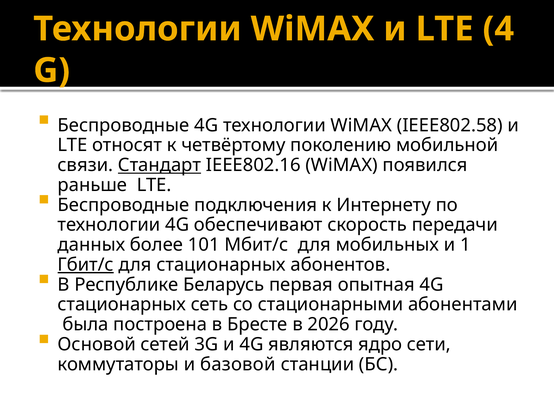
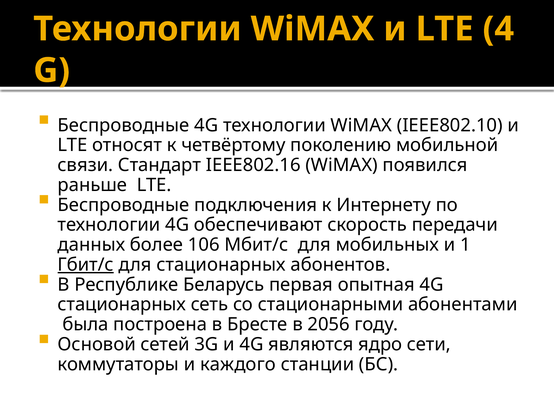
IEEE802.58: IEEE802.58 -> IEEE802.10 (450, 125)
Стандарт underline: present -> none (159, 165)
101: 101 -> 106 (204, 245)
2026: 2026 -> 2056 (329, 325)
базовой: базовой -> каждого (238, 365)
